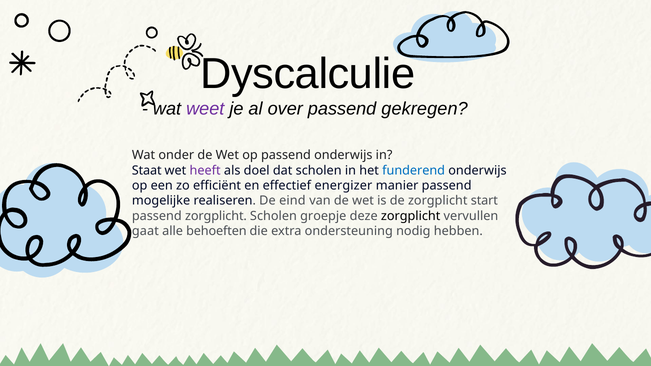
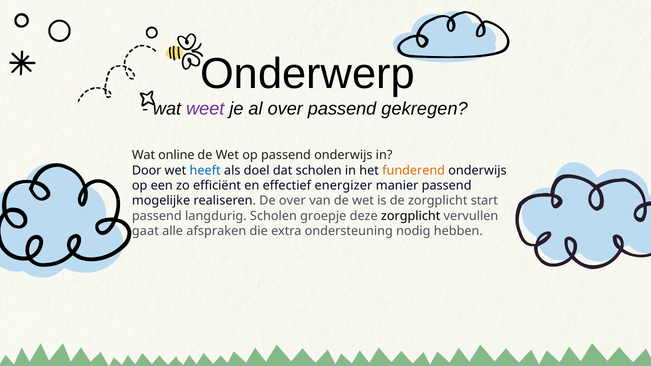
Dyscalculie: Dyscalculie -> Onderwerp (307, 74)
onder: onder -> online (176, 155)
Staat: Staat -> Door (147, 170)
heeft colour: purple -> blue (205, 170)
funderend colour: blue -> orange (414, 170)
De eind: eind -> over (292, 201)
passend zorgplicht: zorgplicht -> langdurig (216, 216)
behoeften: behoeften -> afspraken (216, 231)
